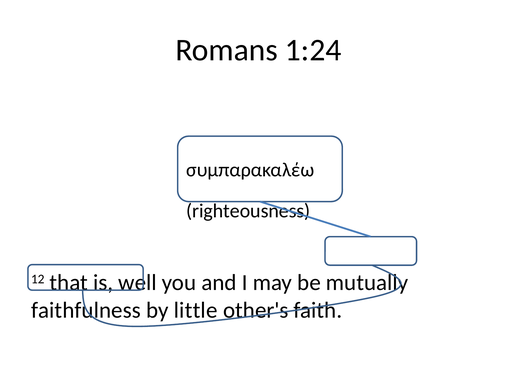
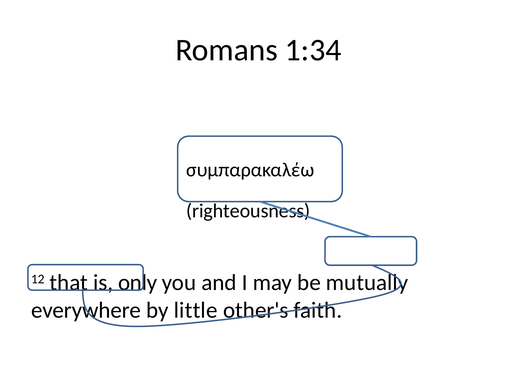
1:24: 1:24 -> 1:34 (313, 50)
well: well -> only (138, 282)
faithfulness: faithfulness -> everywhere (86, 310)
